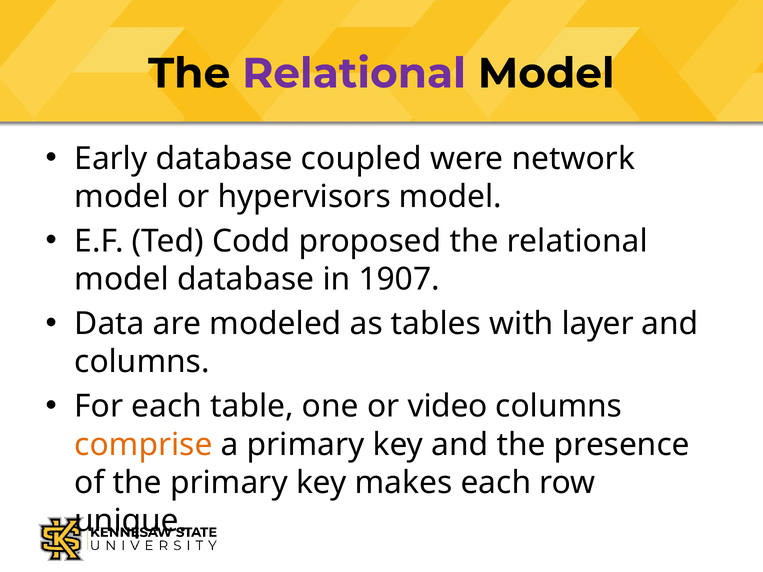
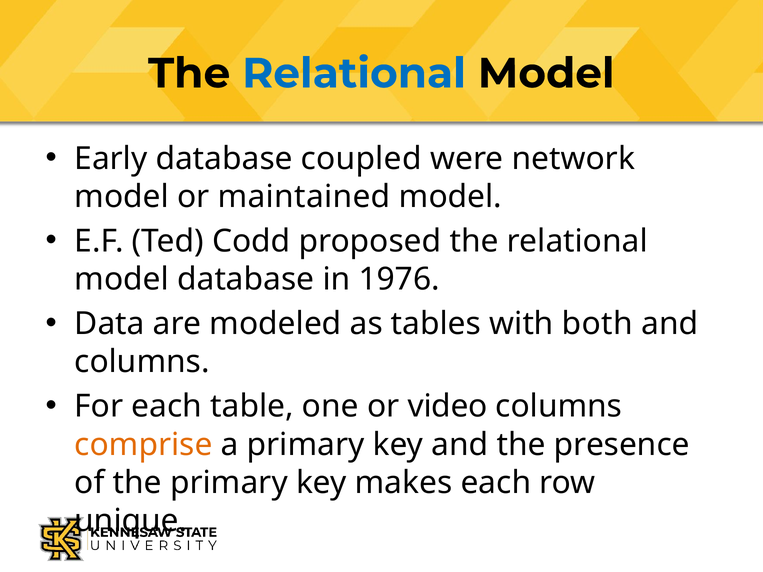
Relational colour: purple -> blue (354, 74)
hypervisors: hypervisors -> maintained (304, 197)
1907: 1907 -> 1976 (399, 279)
layer: layer -> both (597, 324)
